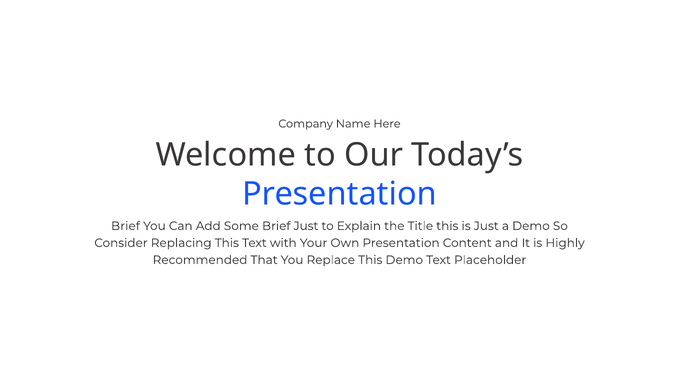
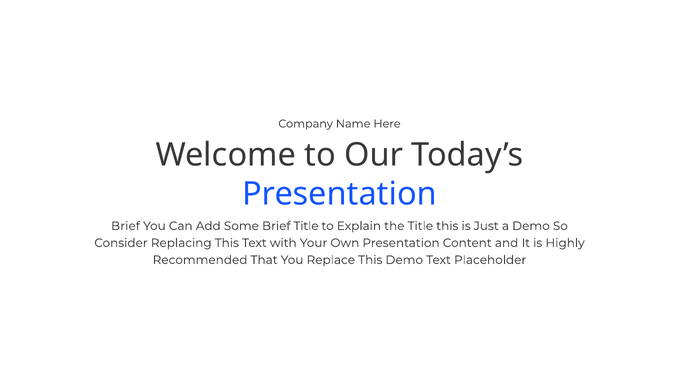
Brief Just: Just -> Title (306, 226)
